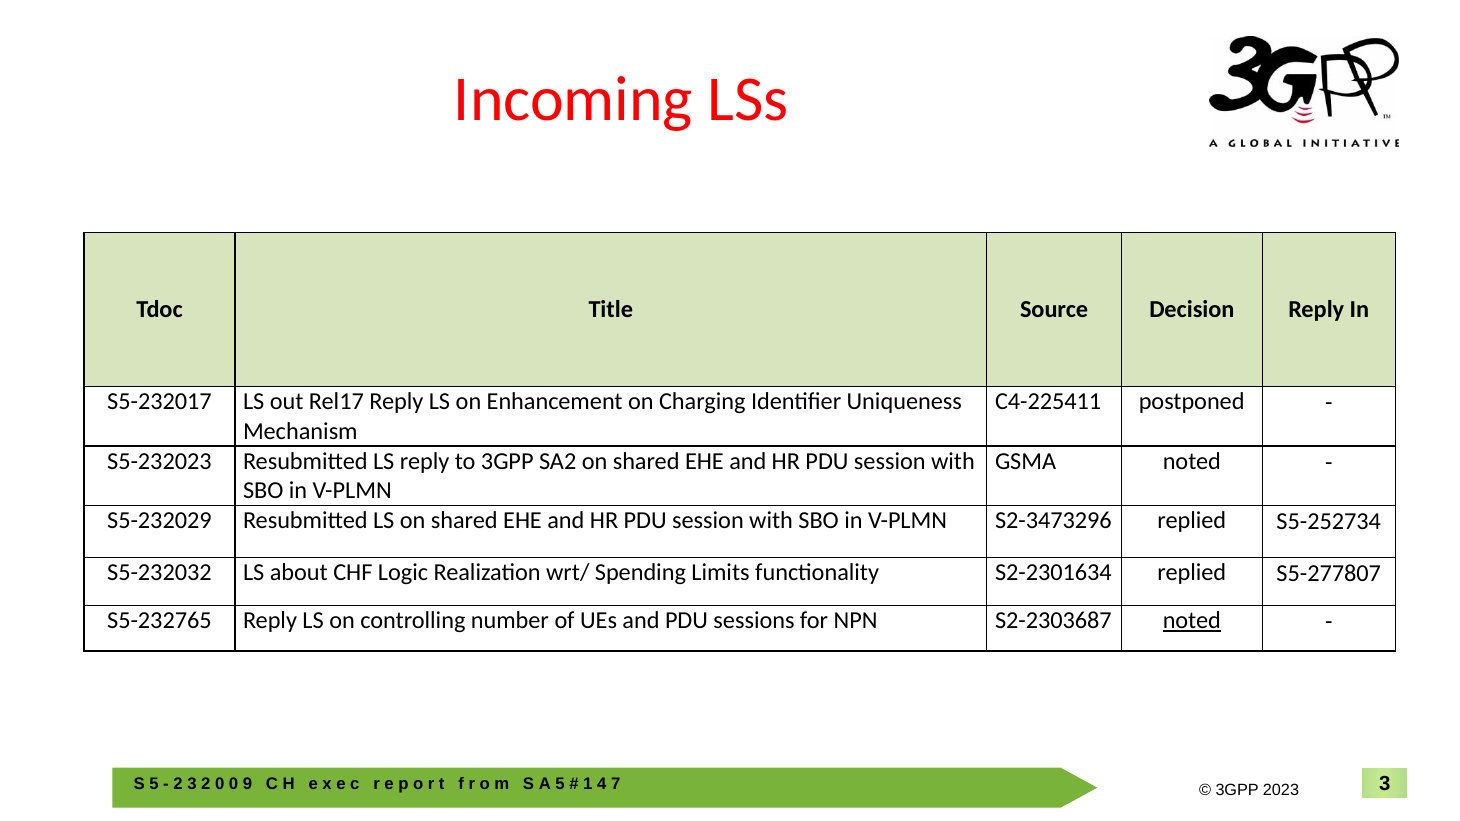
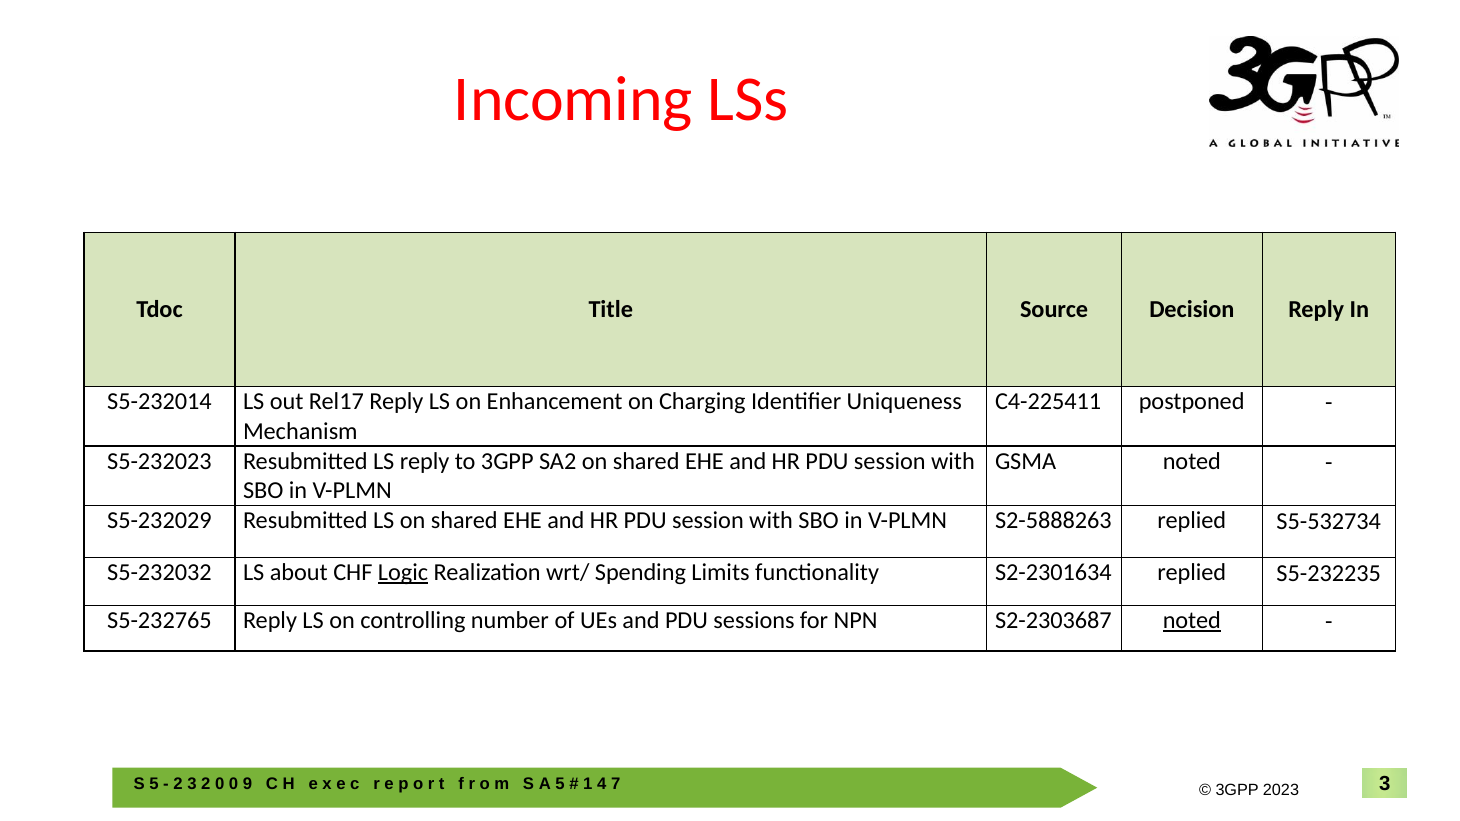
S5-232017: S5-232017 -> S5-232014 (159, 402)
S2-3473296: S2-3473296 -> S2-5888263 (1053, 521)
S5-252734: S5-252734 -> S5-532734 (1329, 522)
Logic underline: none -> present (403, 573)
S5-277807: S5-277807 -> S5-232235 (1329, 574)
